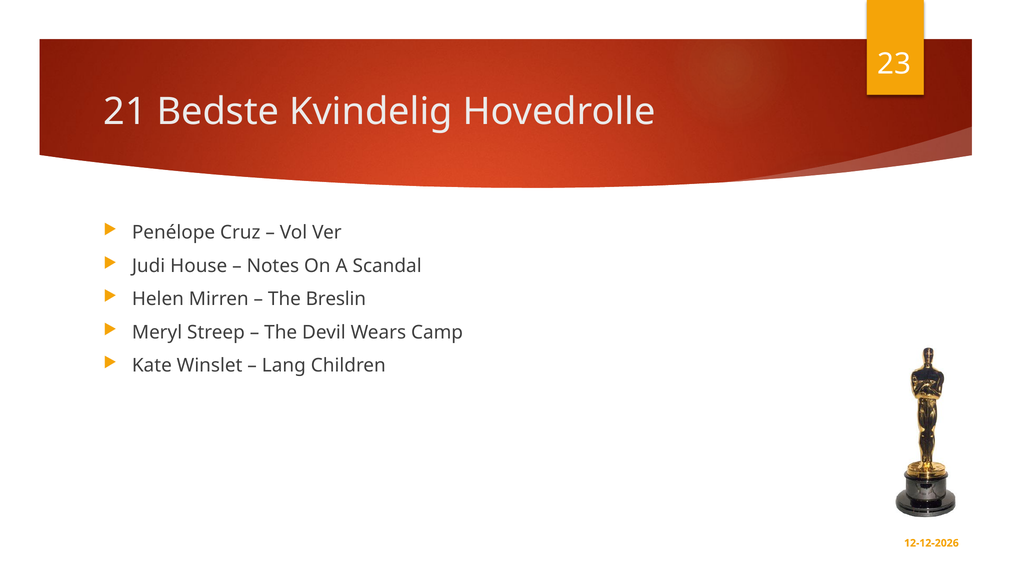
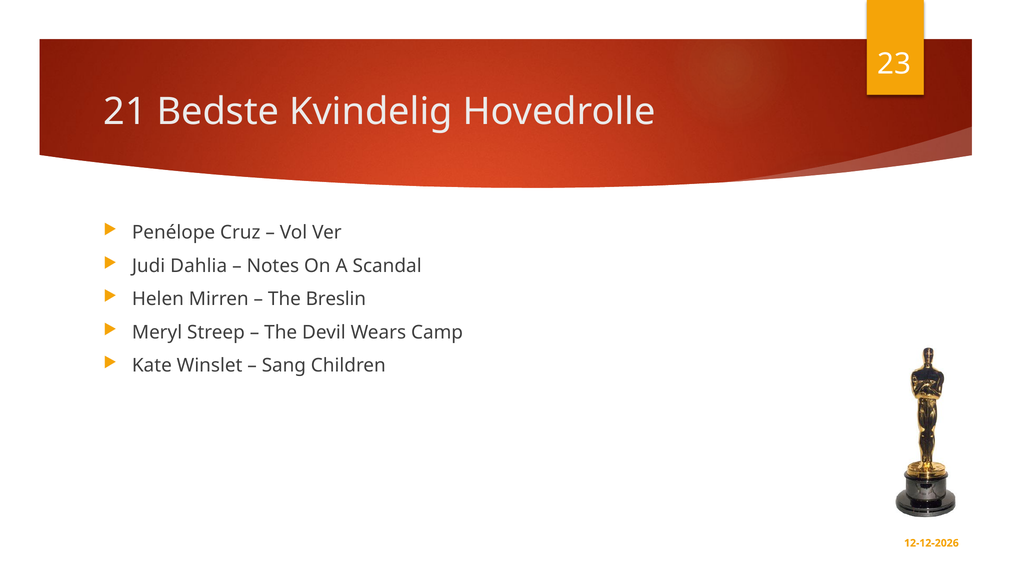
House: House -> Dahlia (199, 266)
Lang: Lang -> Sang (284, 366)
